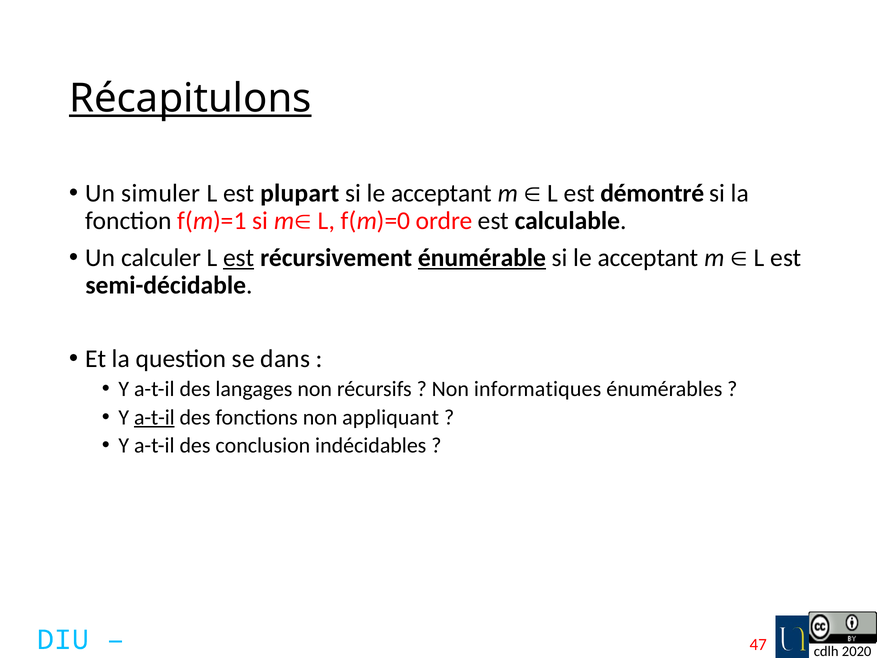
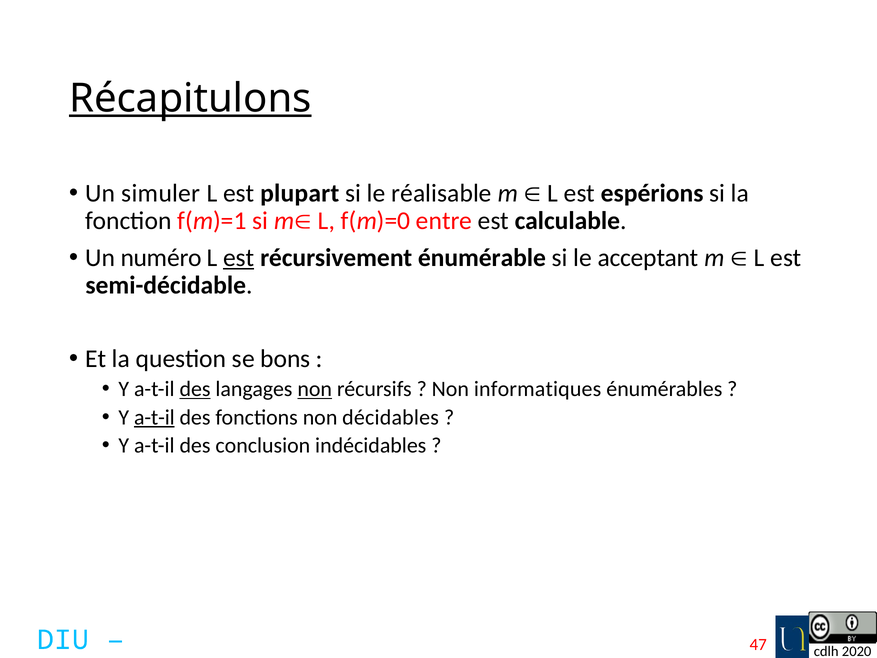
acceptant: acceptant -> réalisable (441, 193)
démontré: démontré -> espérions (652, 193)
ordre: ordre -> entre (444, 221)
calculer: calculer -> numéro (161, 258)
énumérable underline: present -> none (482, 258)
dans: dans -> bons (285, 359)
des underline: none -> present (195, 389)
non underline: none -> present (315, 389)
appliquant: appliquant -> décidables (391, 417)
